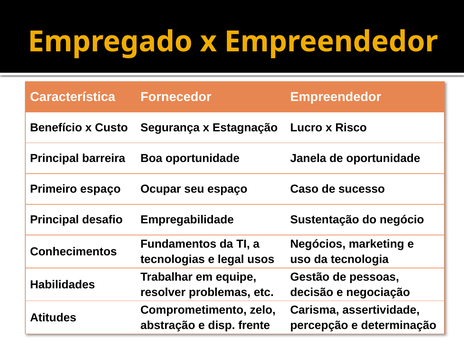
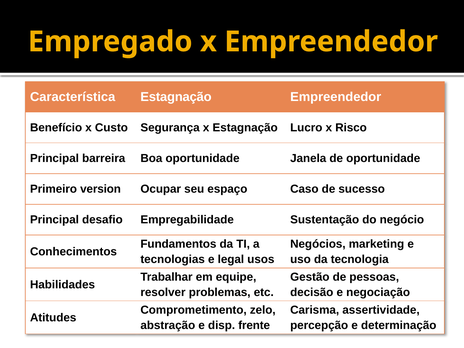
Característica Fornecedor: Fornecedor -> Estagnação (176, 97)
Primeiro espaço: espaço -> version (101, 189)
